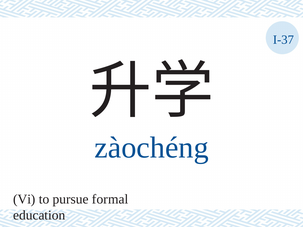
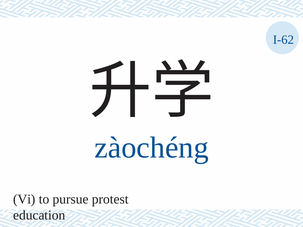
I-37: I-37 -> I-62 (283, 40)
formal: formal -> protest (110, 199)
